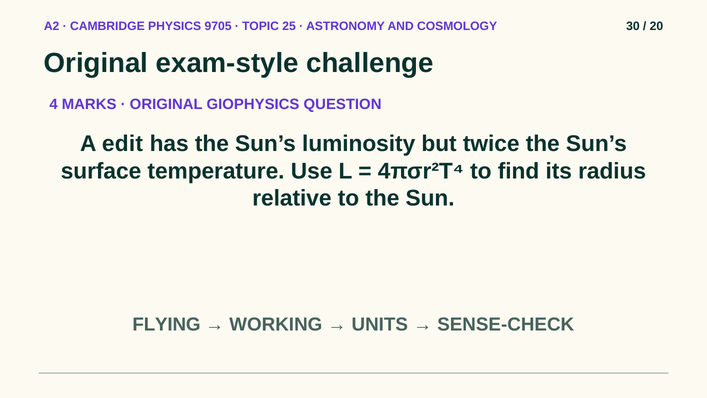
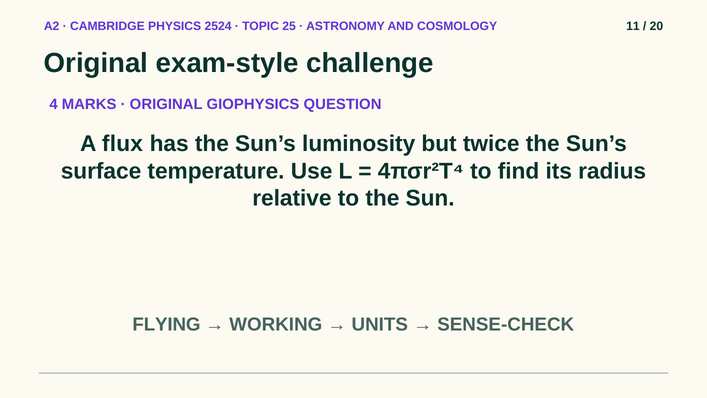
9705: 9705 -> 2524 (218, 26)
30: 30 -> 11 (633, 26)
edit: edit -> flux (122, 144)
